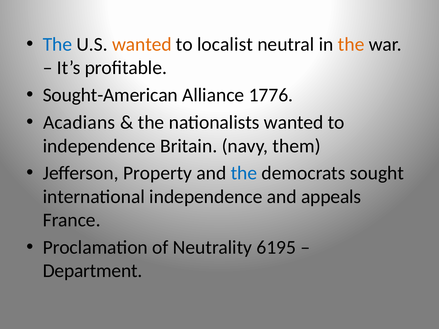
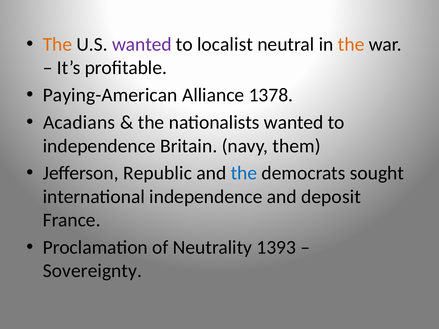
The colour: blue -> orange (58, 45)
wanted colour: orange -> purple (142, 45)
Sought-American: Sought-American -> Paying-American (110, 95)
1776: 1776 -> 1378 (271, 95)
Property: Property -> Republic (158, 173)
appeals: appeals -> deposit (331, 197)
6195: 6195 -> 1393 (276, 248)
Department: Department -> Sovereignty (92, 271)
